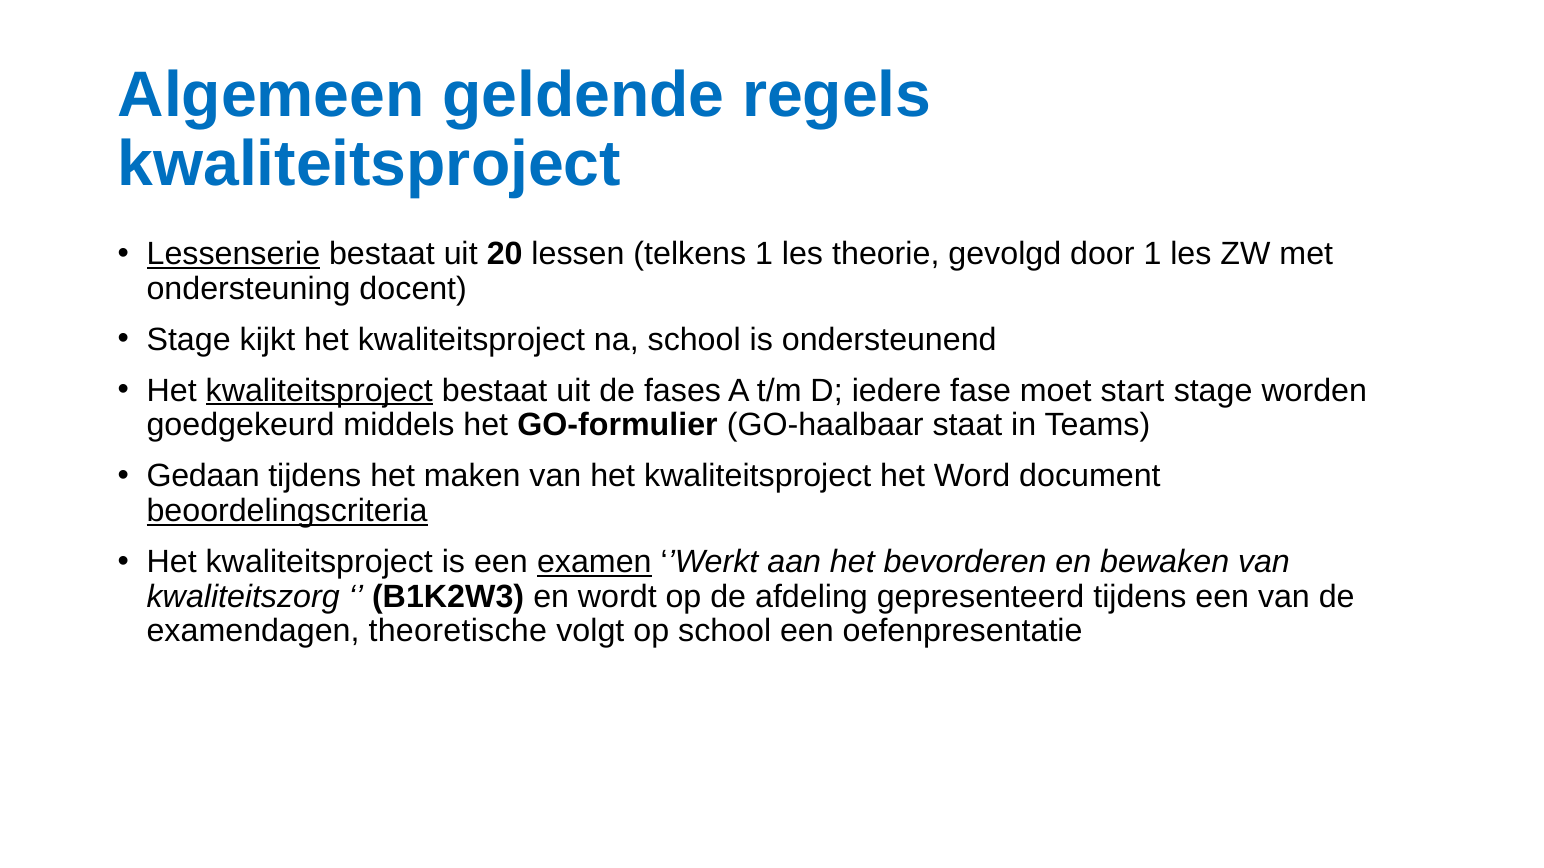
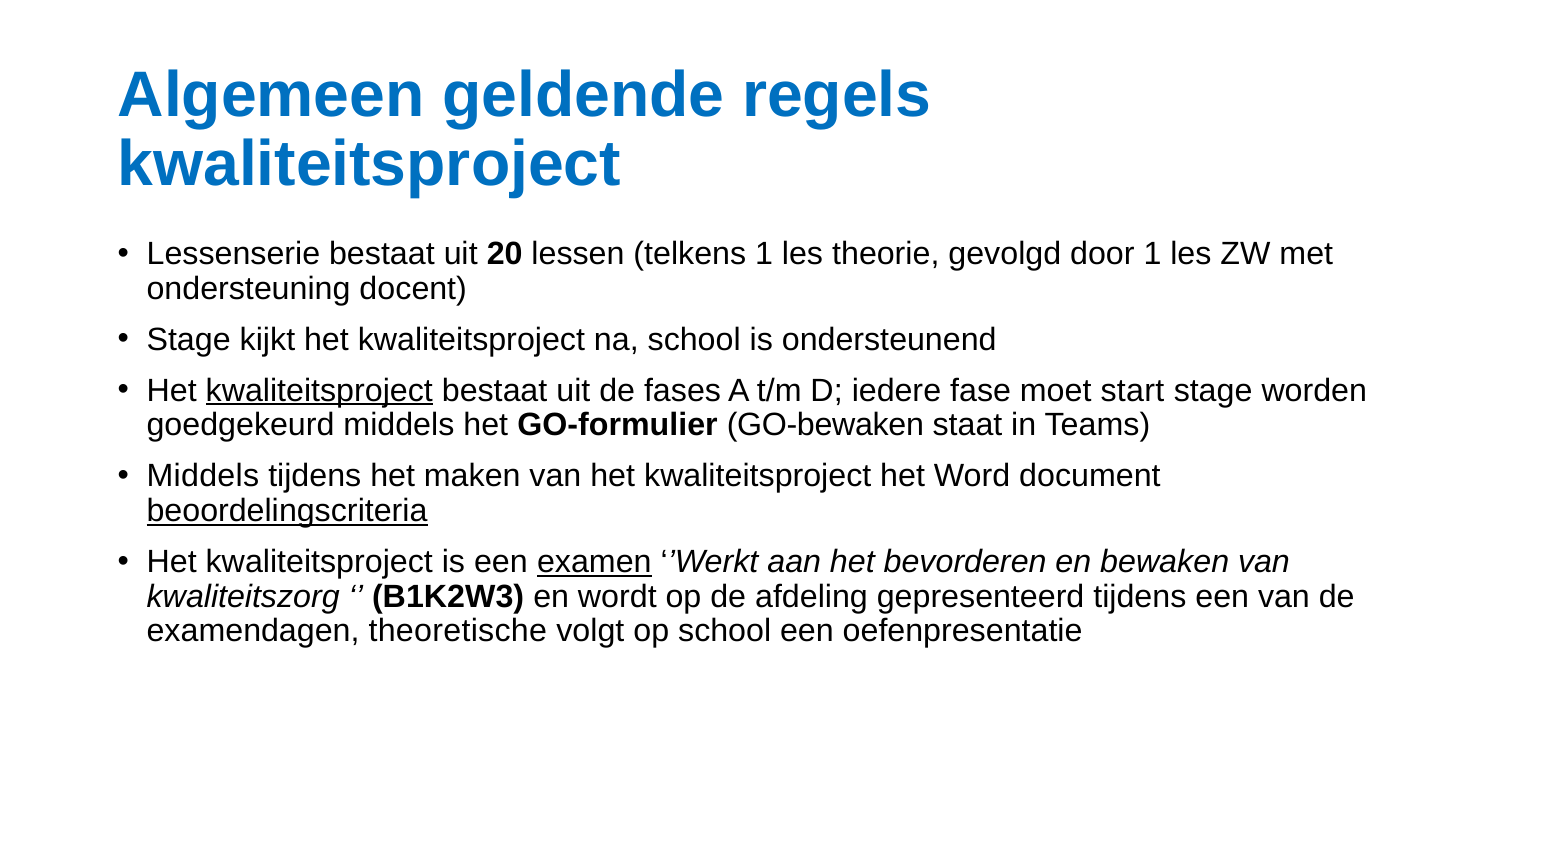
Lessenserie underline: present -> none (233, 254)
GO-haalbaar: GO-haalbaar -> GO-bewaken (825, 426)
Gedaan: Gedaan -> Middels (203, 476)
